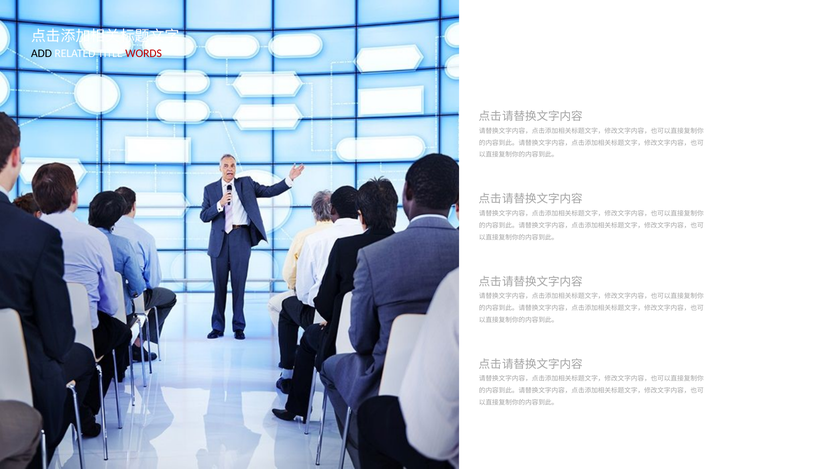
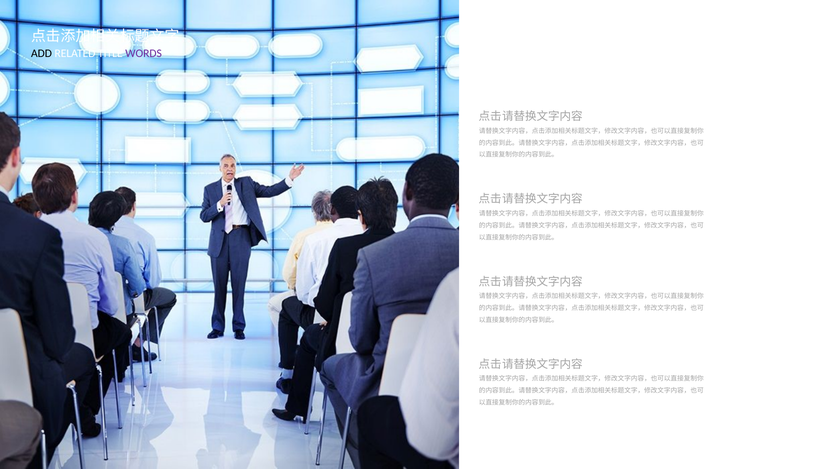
WORDS colour: red -> purple (144, 53)
